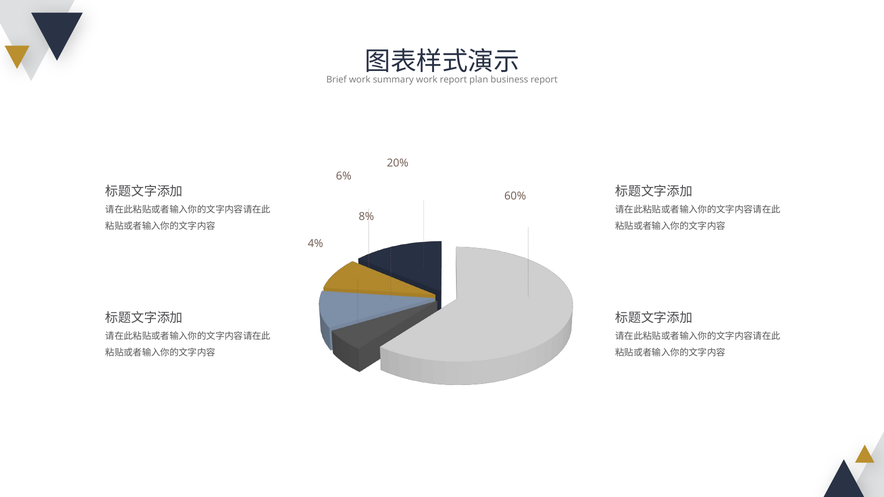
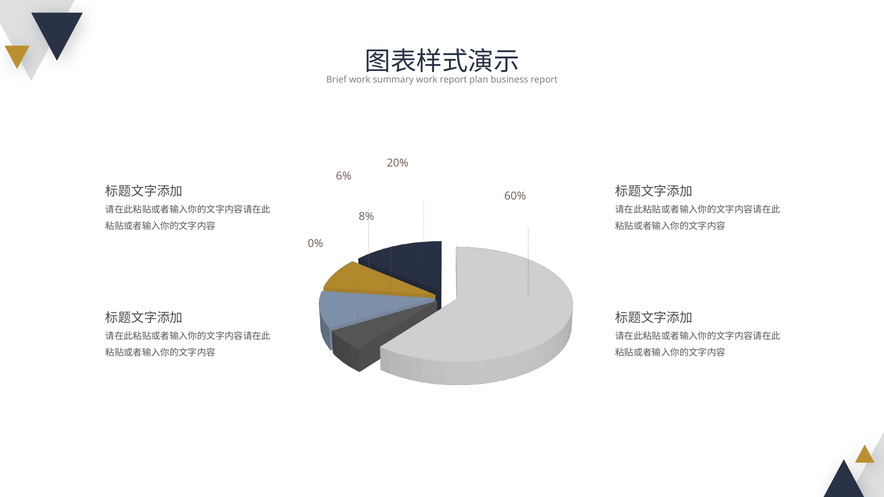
4%: 4% -> 0% (316, 244)
